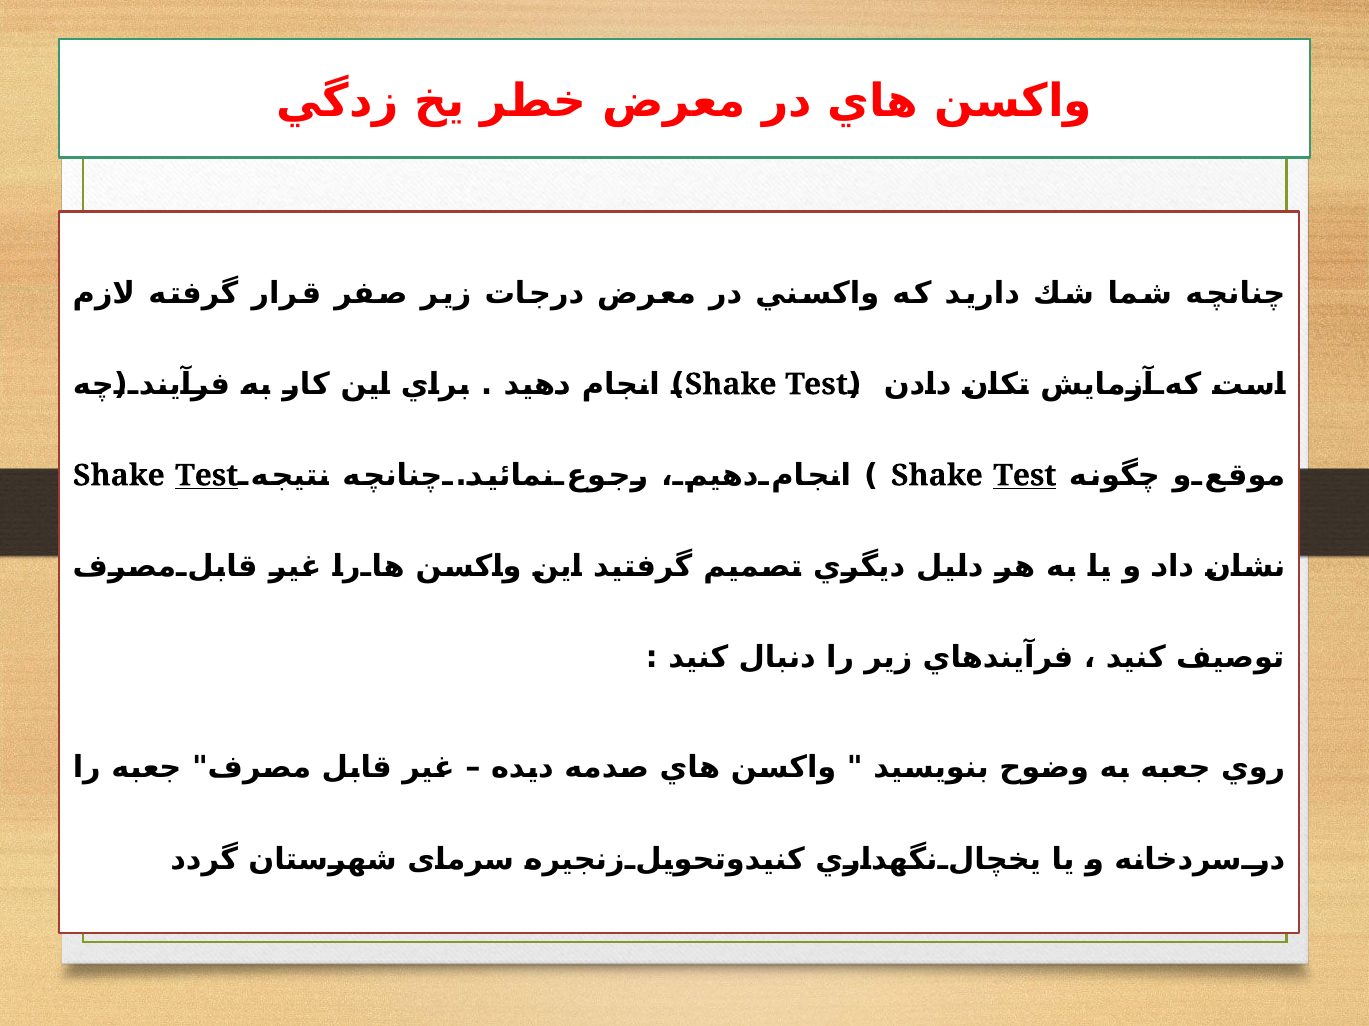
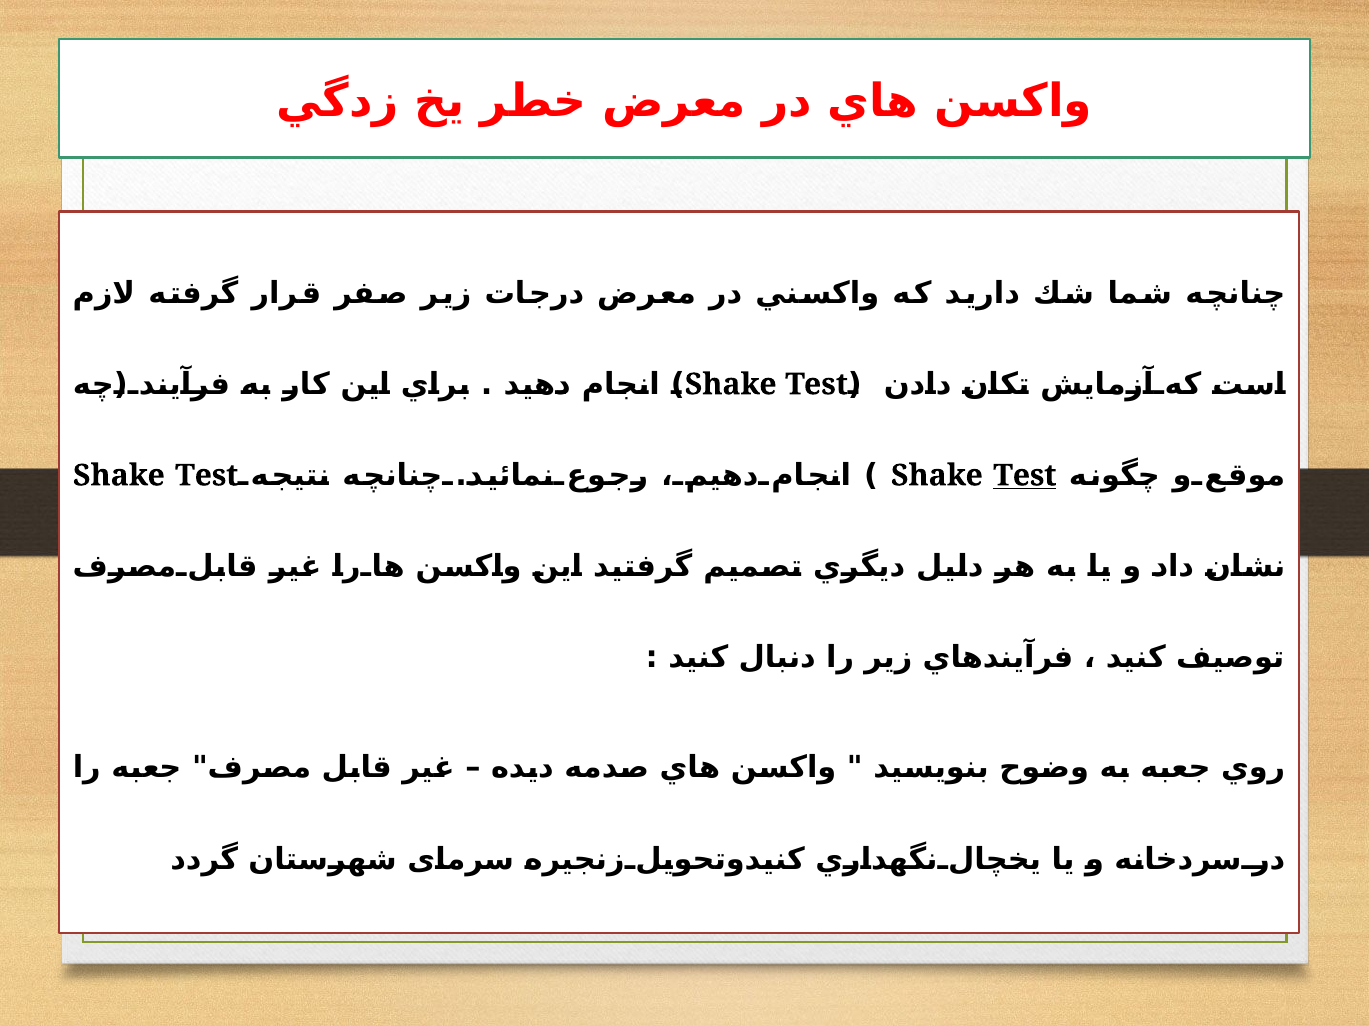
Test underline: present -> none (207, 476)
